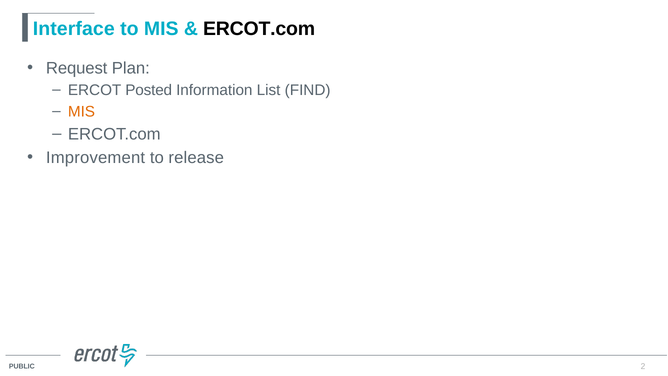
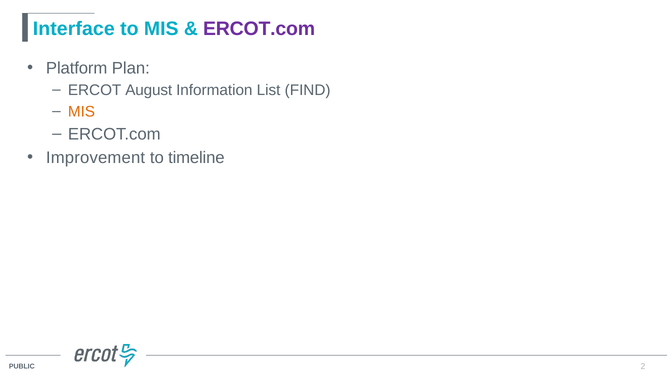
ERCOT.com colour: black -> purple (259, 29)
Request: Request -> Platform (77, 68)
Posted: Posted -> August (149, 90)
release: release -> timeline (196, 158)
